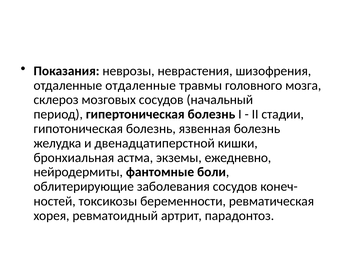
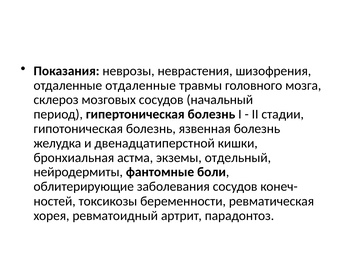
ежедневно: ежедневно -> отдельный (238, 158)
